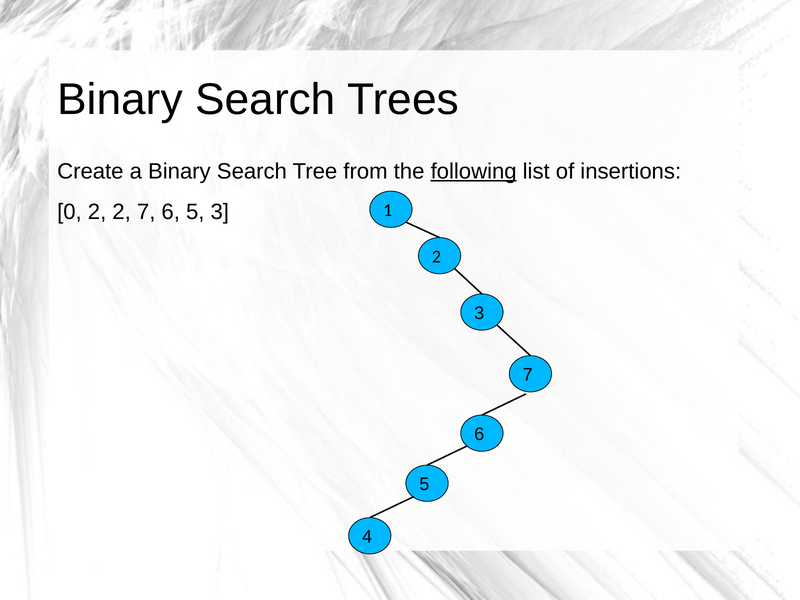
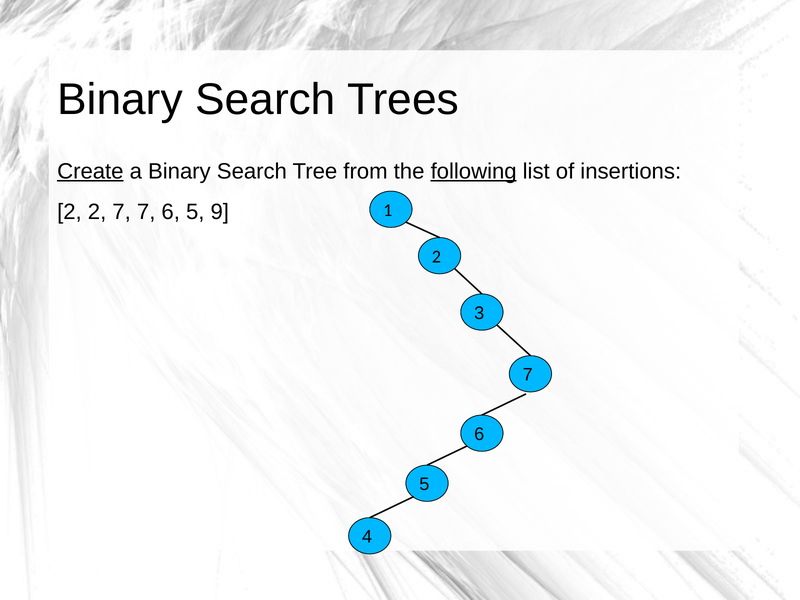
Create underline: none -> present (90, 171)
0: 0 -> 2 (69, 212)
2 2: 2 -> 7 (122, 212)
5 3: 3 -> 9 (220, 212)
